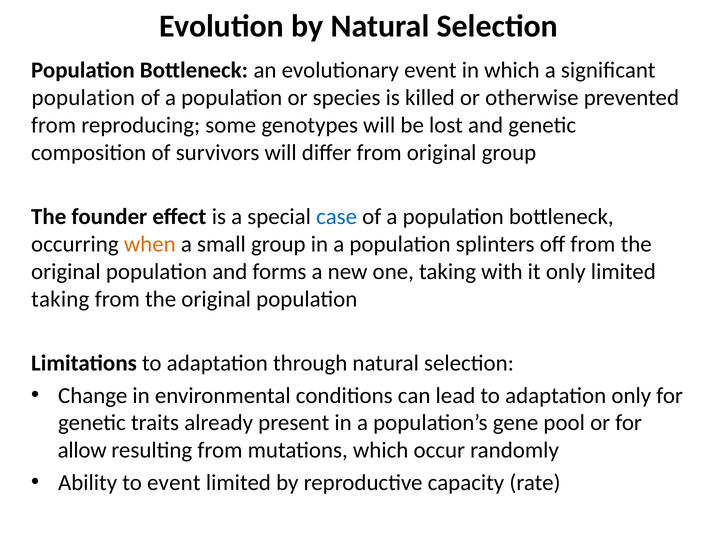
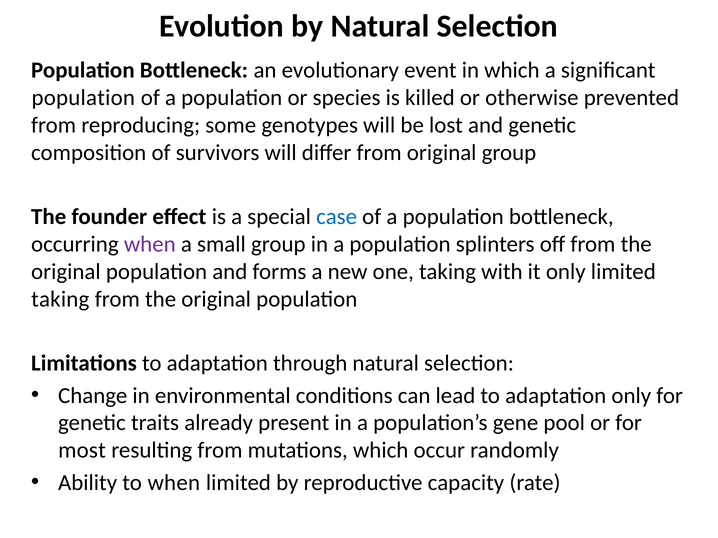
when colour: orange -> purple (150, 245)
allow: allow -> most (82, 451)
to event: event -> when (174, 483)
